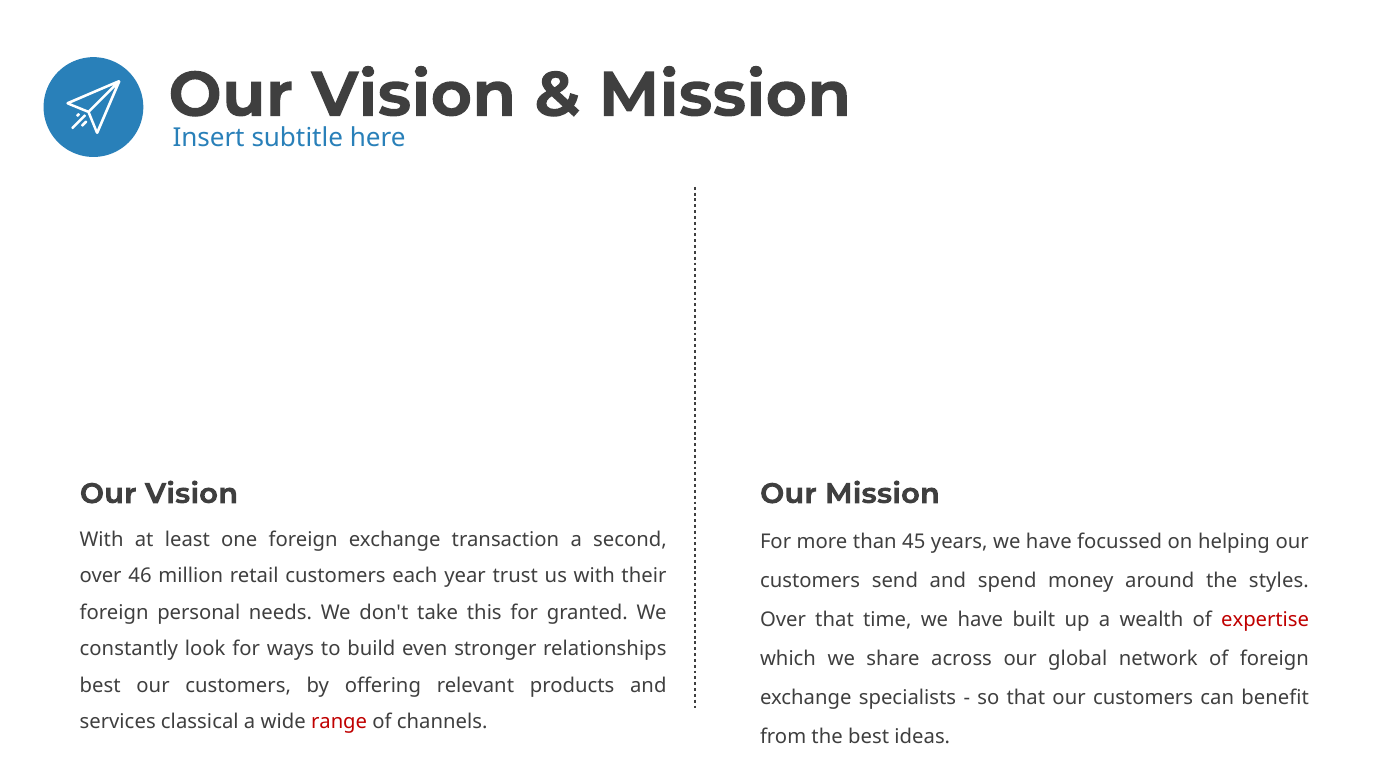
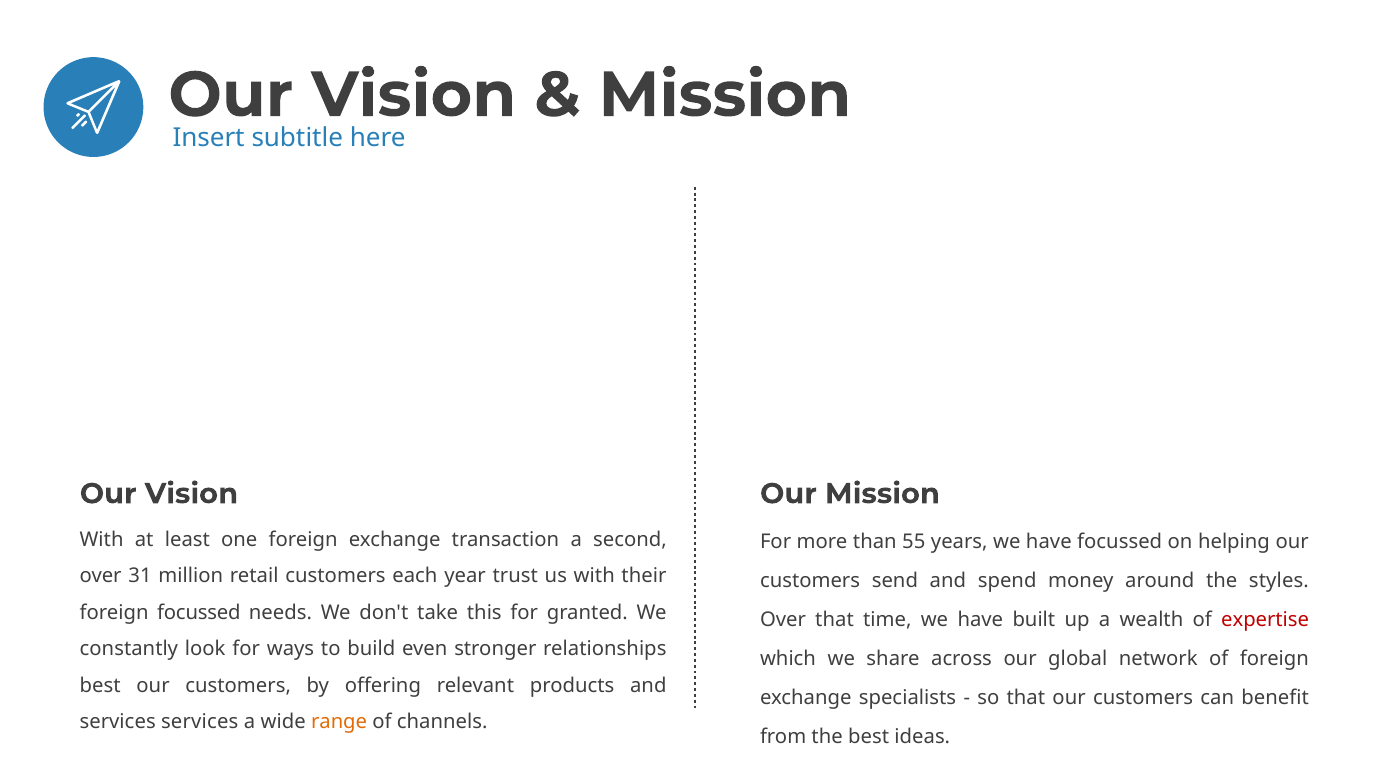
45: 45 -> 55 (914, 542)
46: 46 -> 31 (140, 576)
foreign personal: personal -> focussed (199, 612)
services classical: classical -> services (200, 722)
range colour: red -> orange (339, 722)
